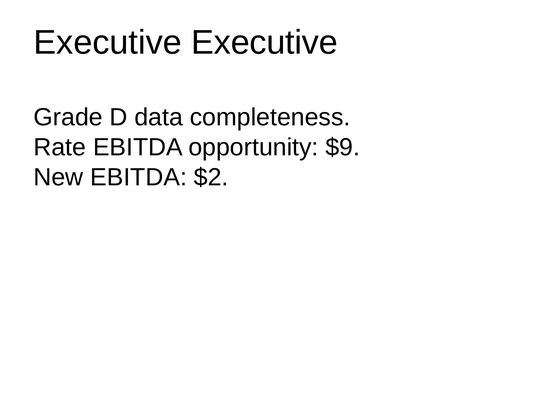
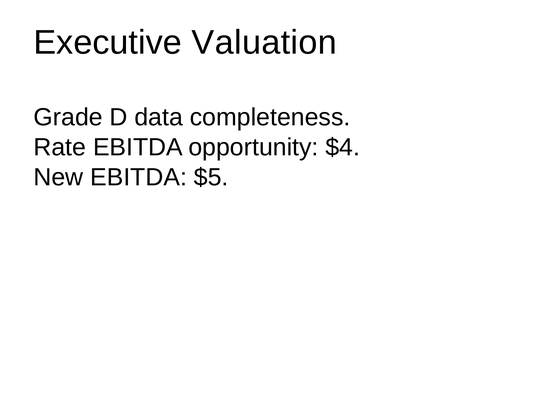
Executive Executive: Executive -> Valuation (264, 43)
$9: $9 -> $4 (343, 147)
$2: $2 -> $5 (211, 177)
